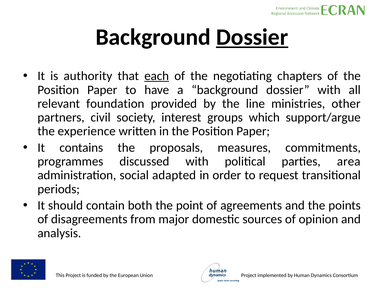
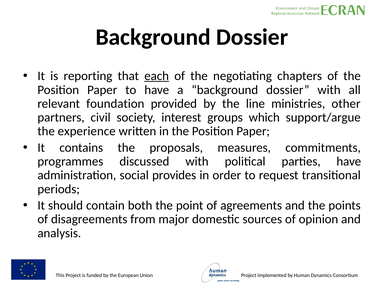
Dossier underline: present -> none (252, 37)
authority: authority -> reporting (88, 76)
parties area: area -> have (349, 161)
adapted: adapted -> provides (174, 175)
